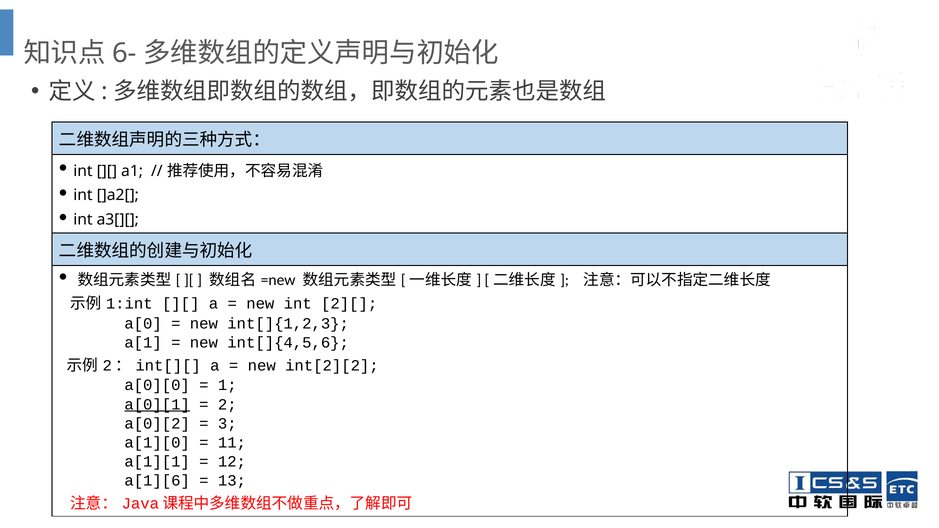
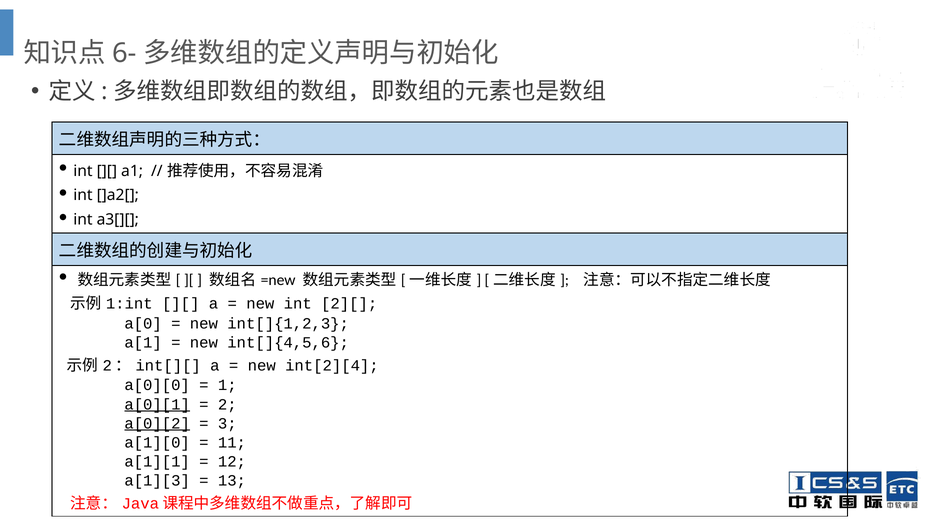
int[2][2: int[2][2 -> int[2][4 (332, 365)
a[0][2 underline: none -> present (157, 424)
a[1][6: a[1][6 -> a[1][3 (157, 481)
